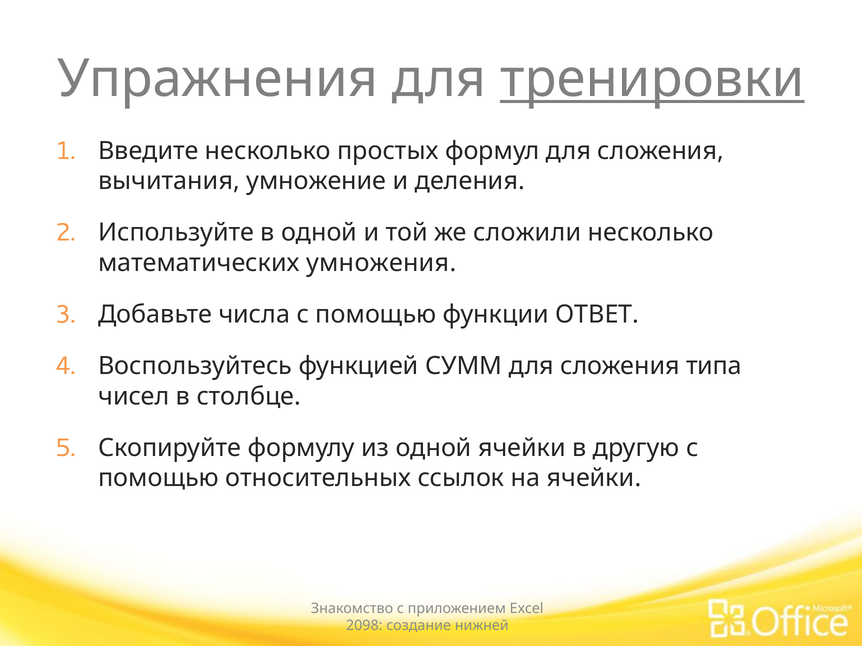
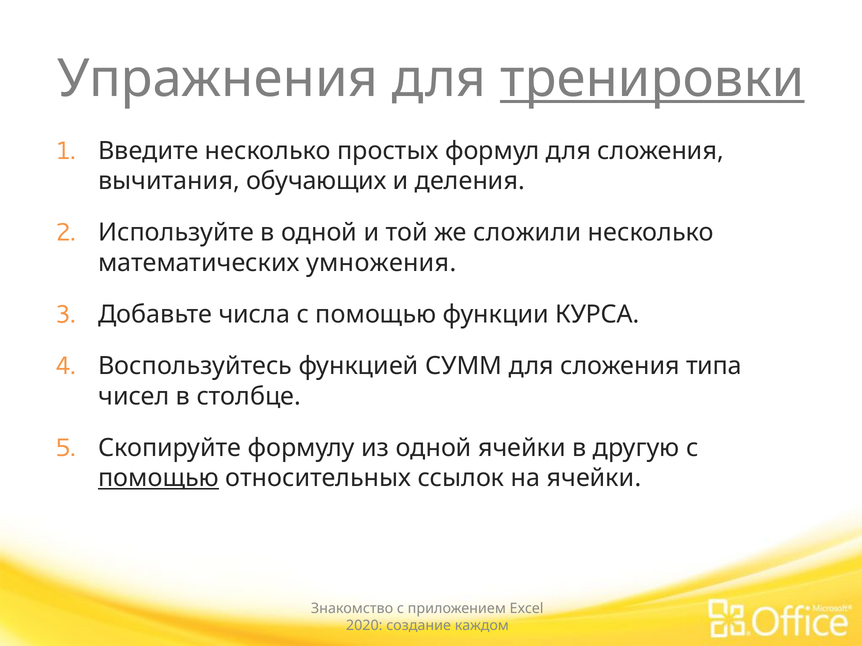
умножение: умножение -> обучающих (316, 181)
ОТВЕТ: ОТВЕТ -> КУРСА (597, 315)
помощью underline: none -> present (159, 479)
2098: 2098 -> 2020 (364, 626)
нижней: нижней -> каждом (482, 626)
